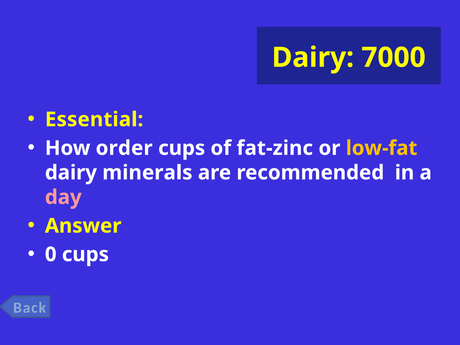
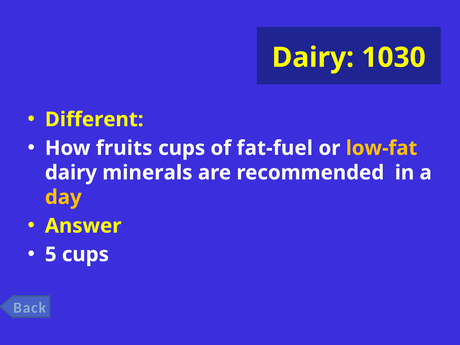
7000: 7000 -> 1030 (394, 58)
Essential: Essential -> Different (94, 119)
order: order -> fruits (124, 148)
fat-zinc: fat-zinc -> fat-fuel (275, 148)
day colour: pink -> yellow (63, 197)
0: 0 -> 5 (51, 254)
